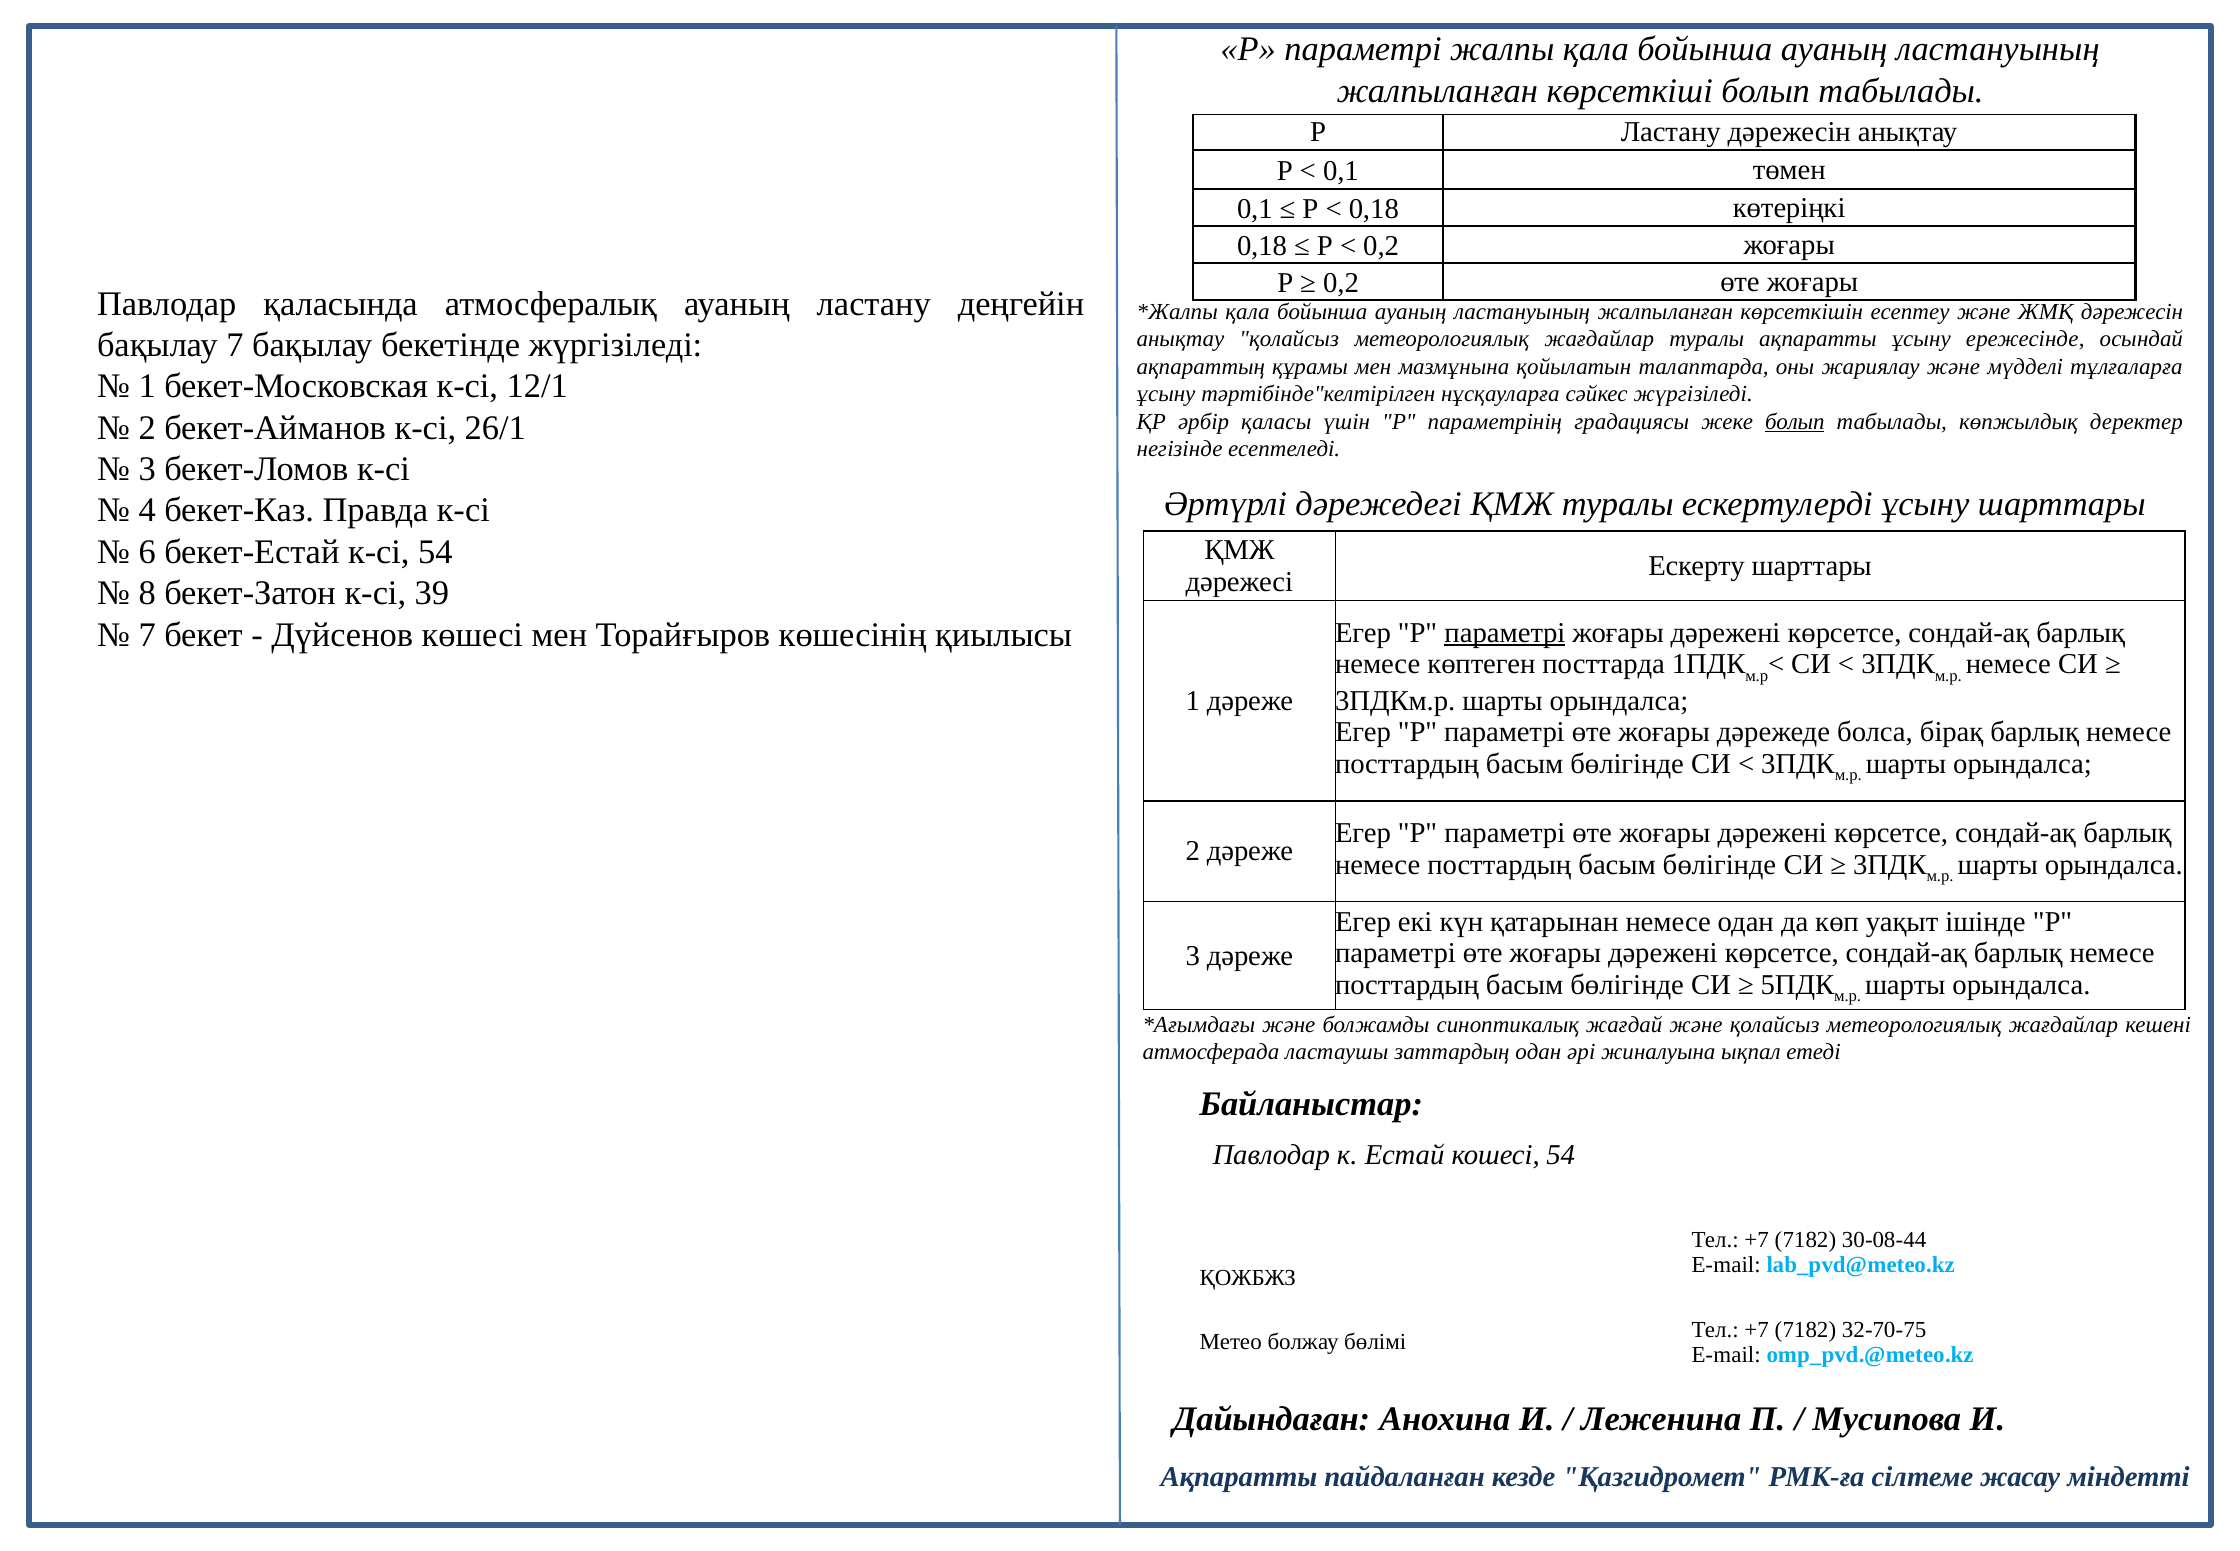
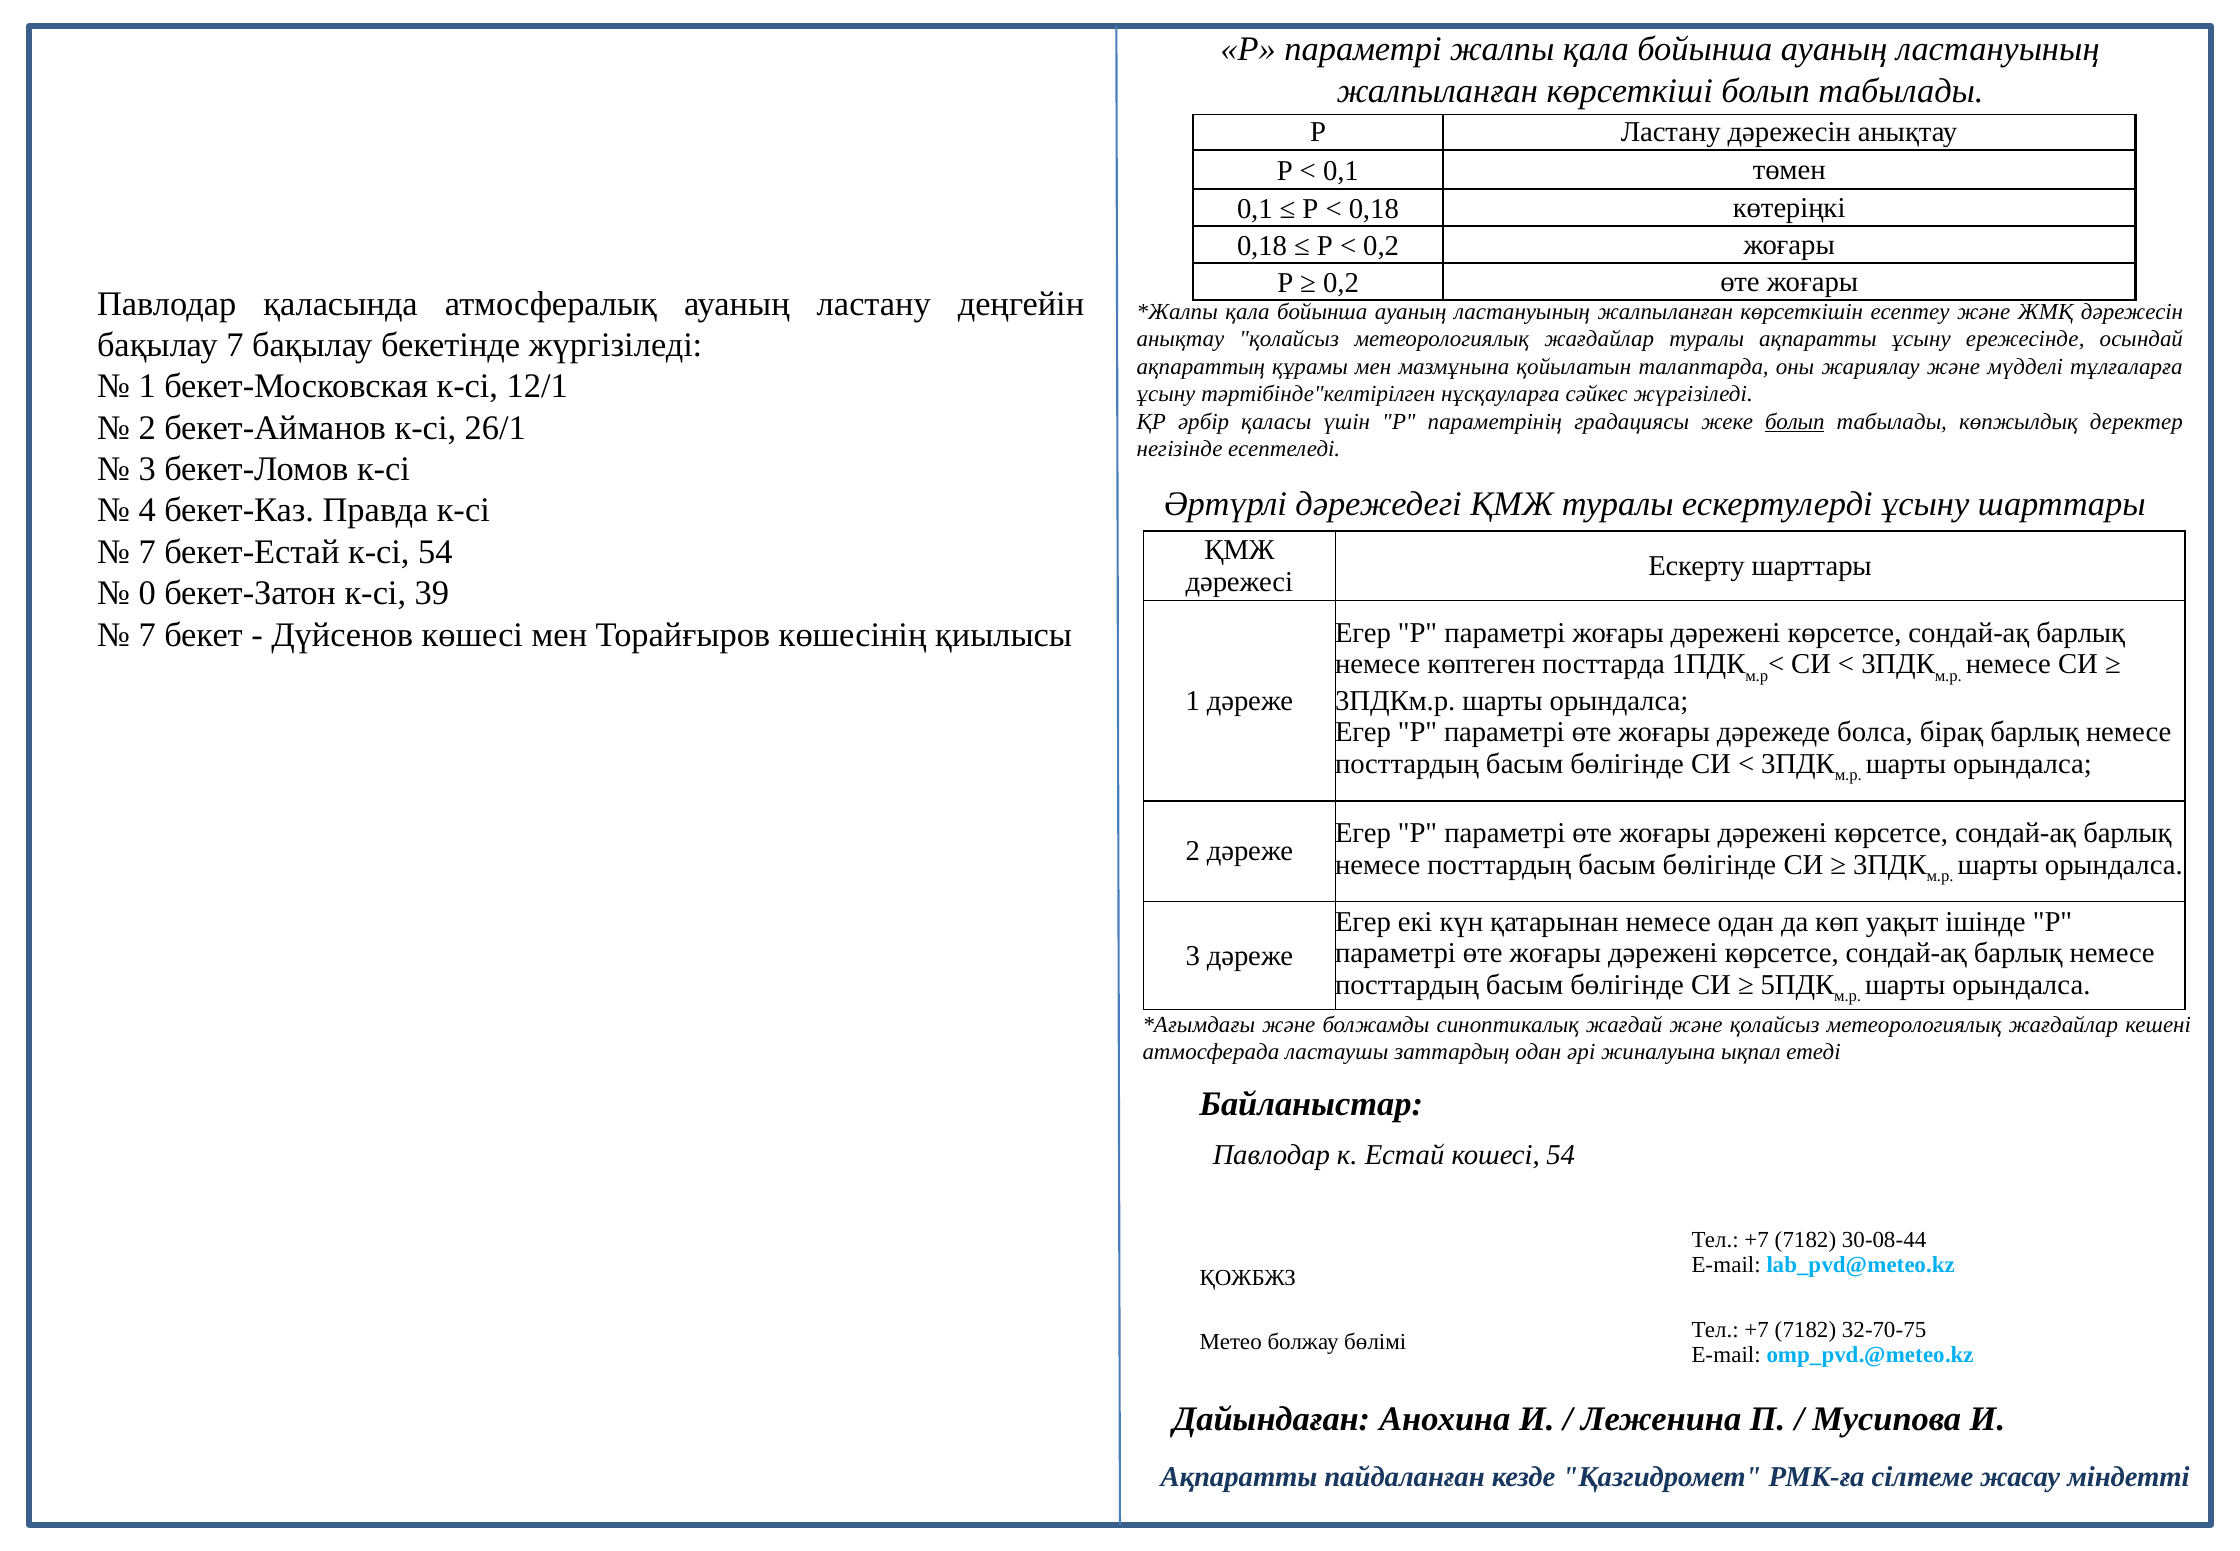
6: 6 -> 7 (147, 552)
8: 8 -> 0 (147, 593)
параметрі underline: present -> none (1505, 633)
